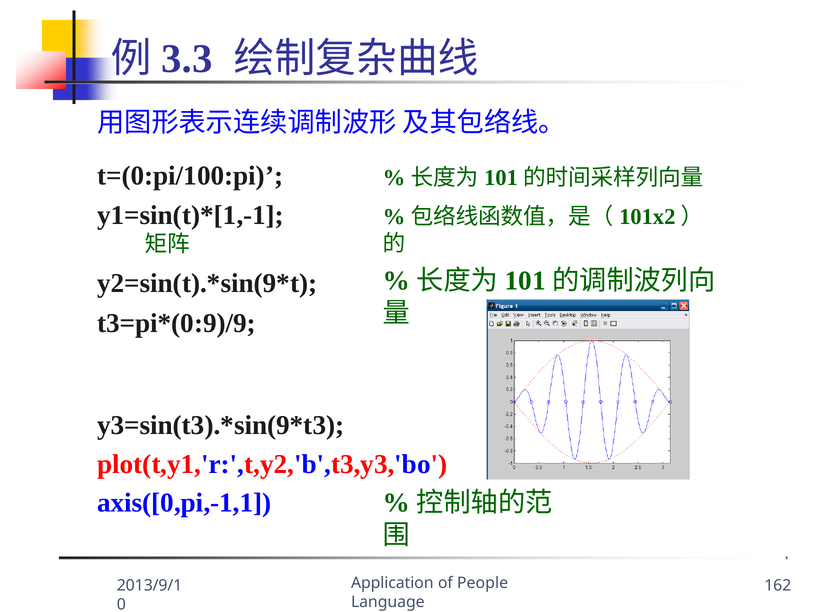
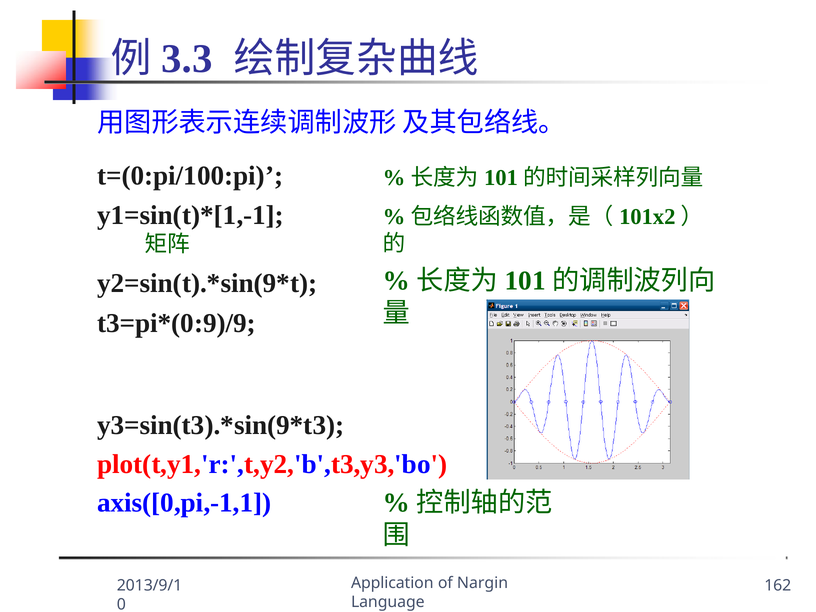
People: People -> Nargin (483, 583)
